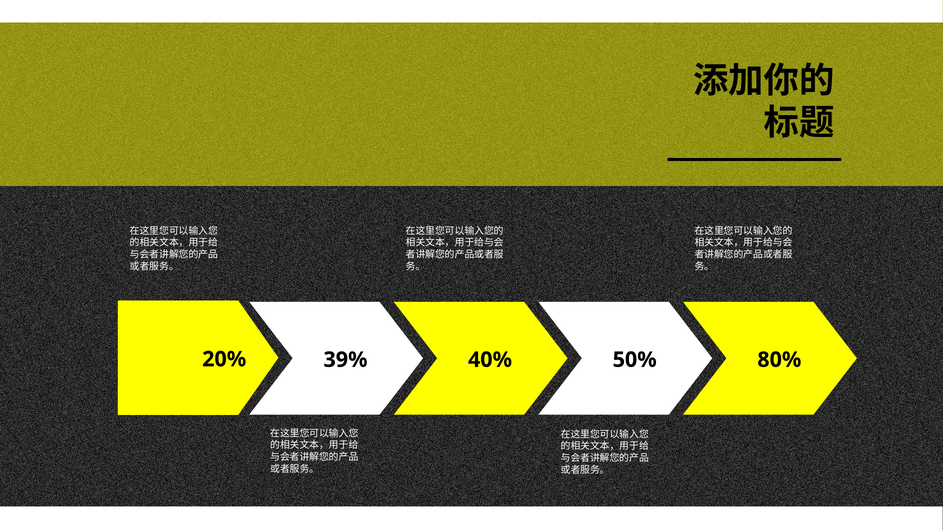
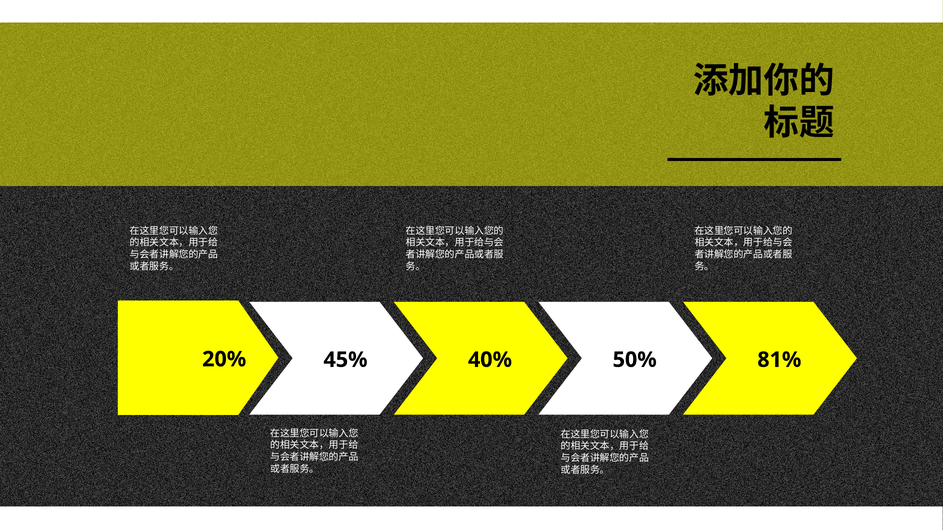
39%: 39% -> 45% (345, 359)
80%: 80% -> 81% (779, 359)
